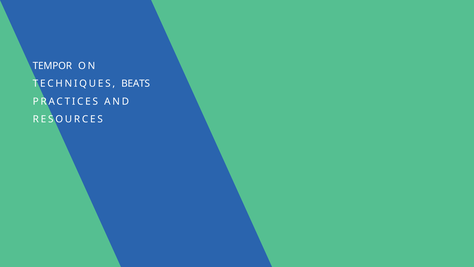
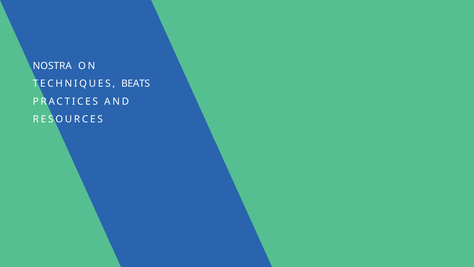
TEMPOR: TEMPOR -> NOSTRA (52, 66)
